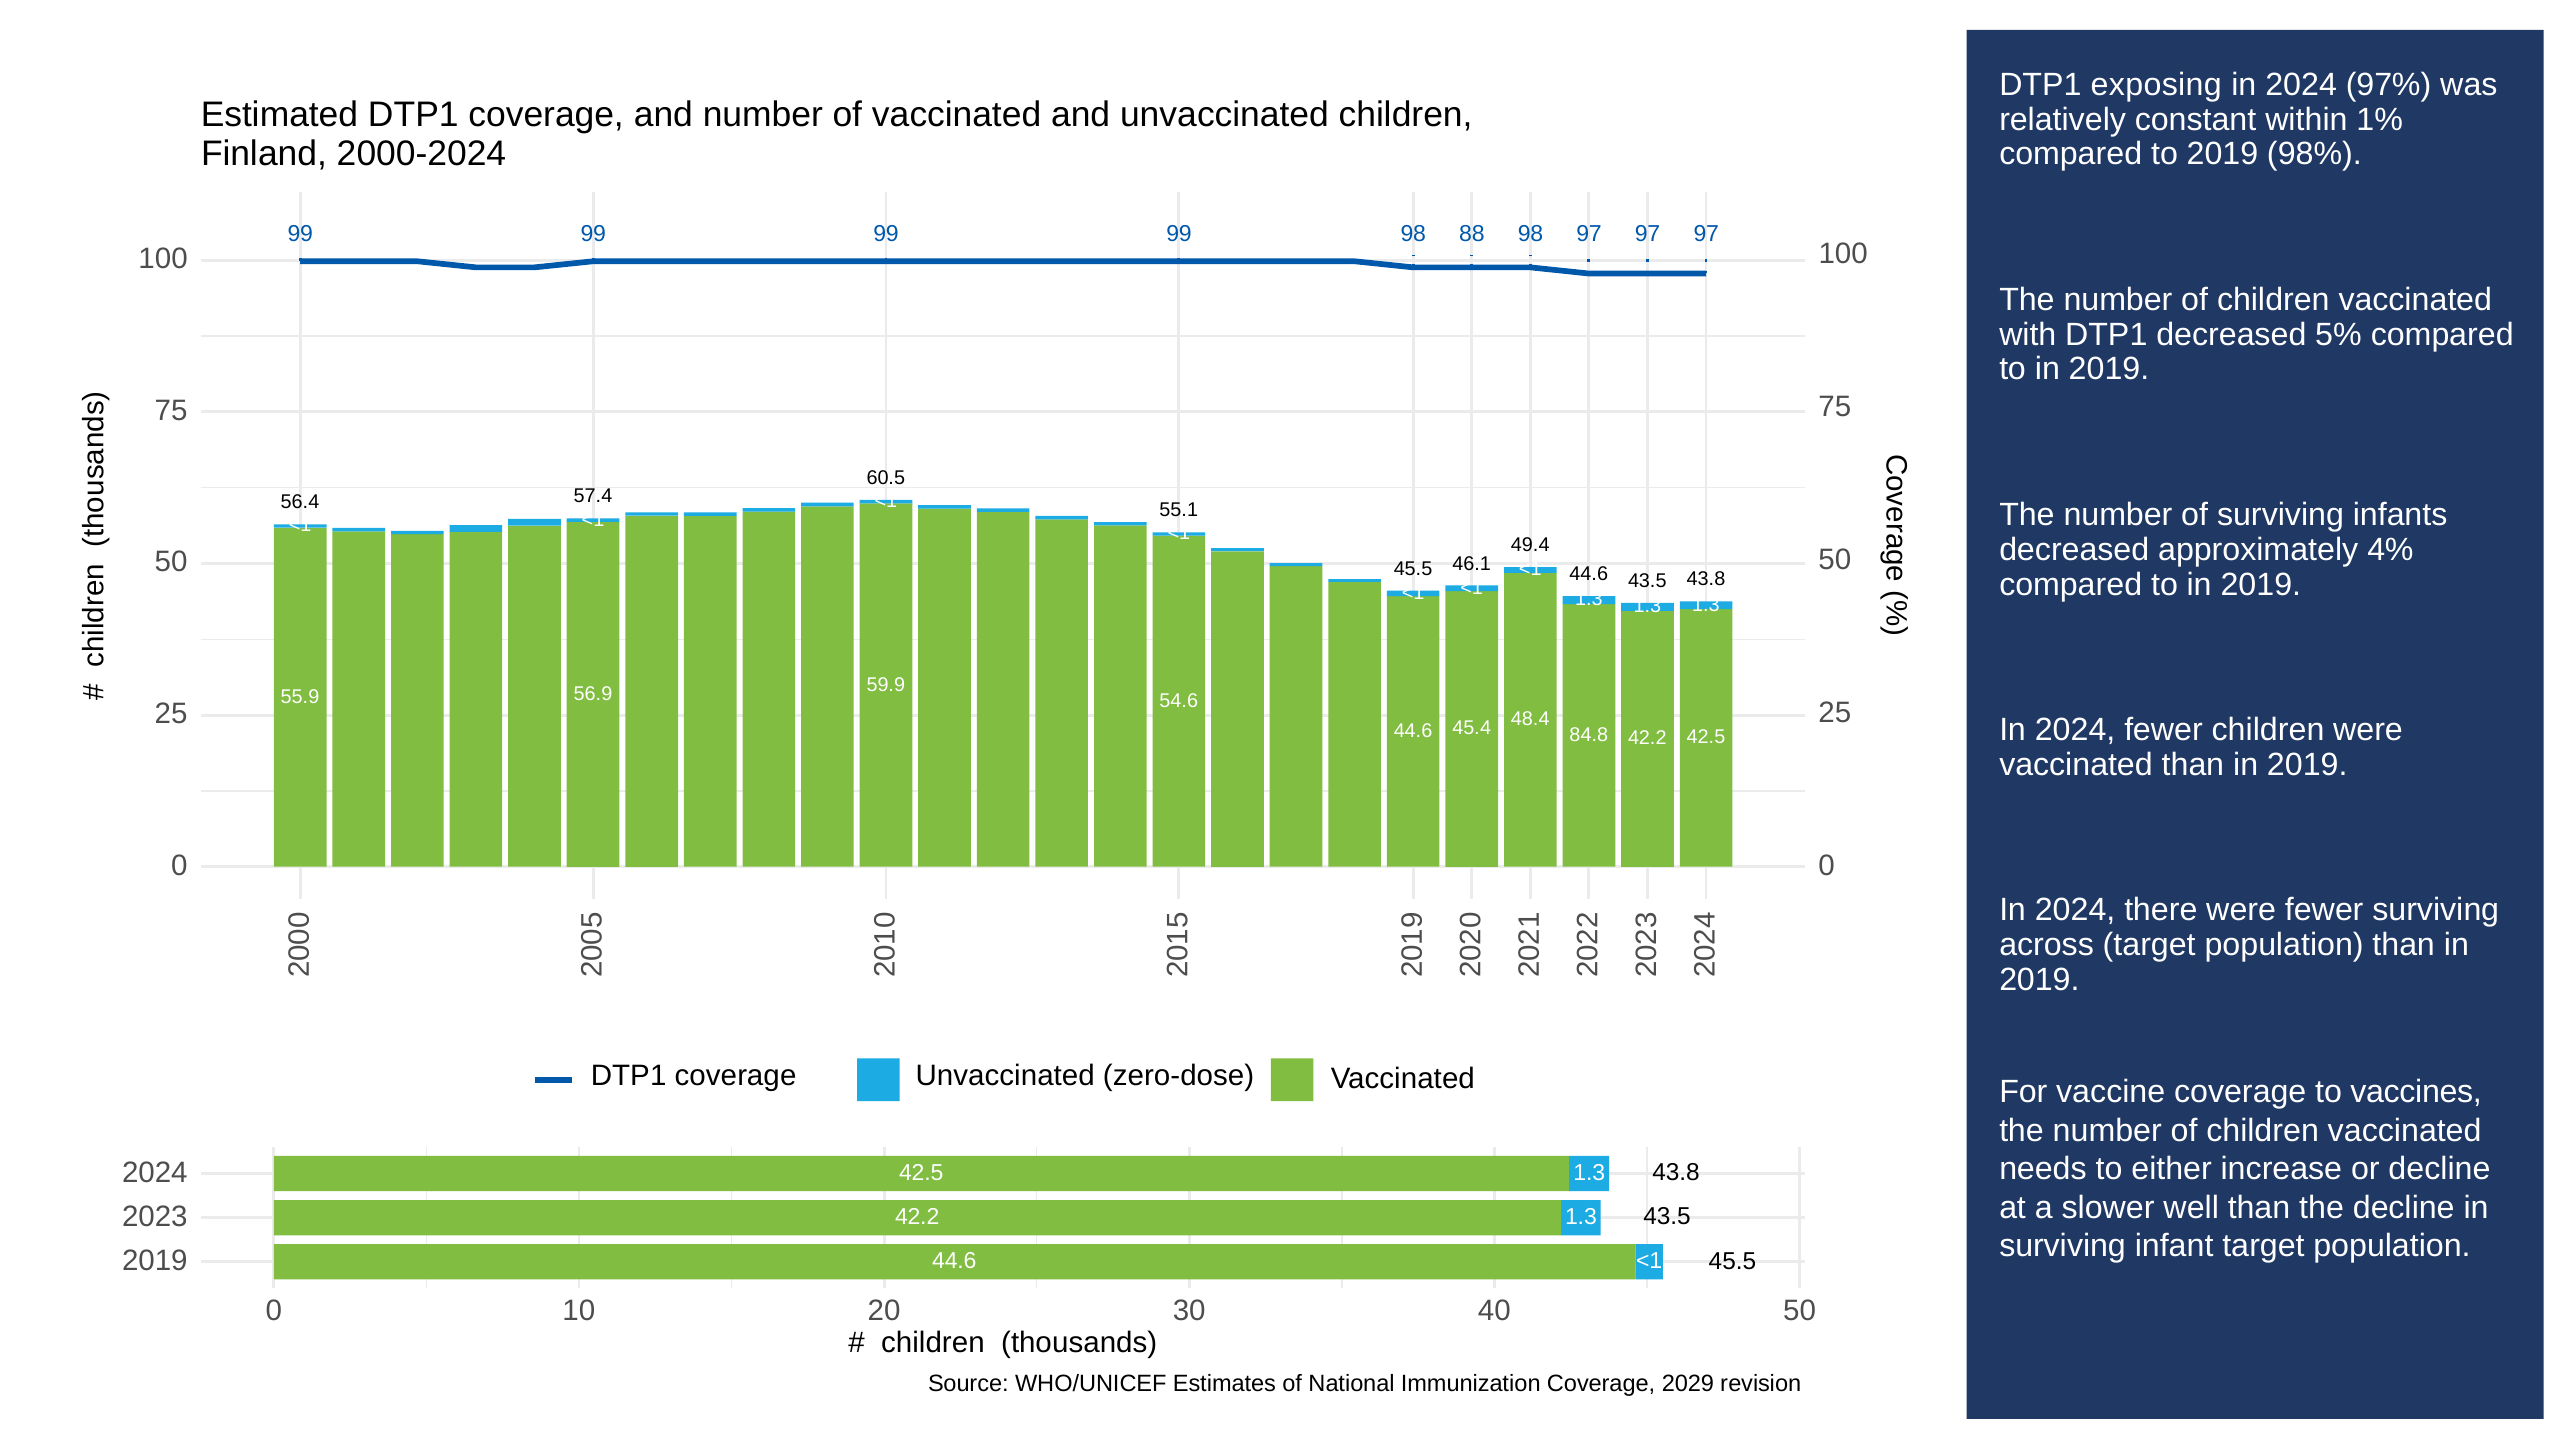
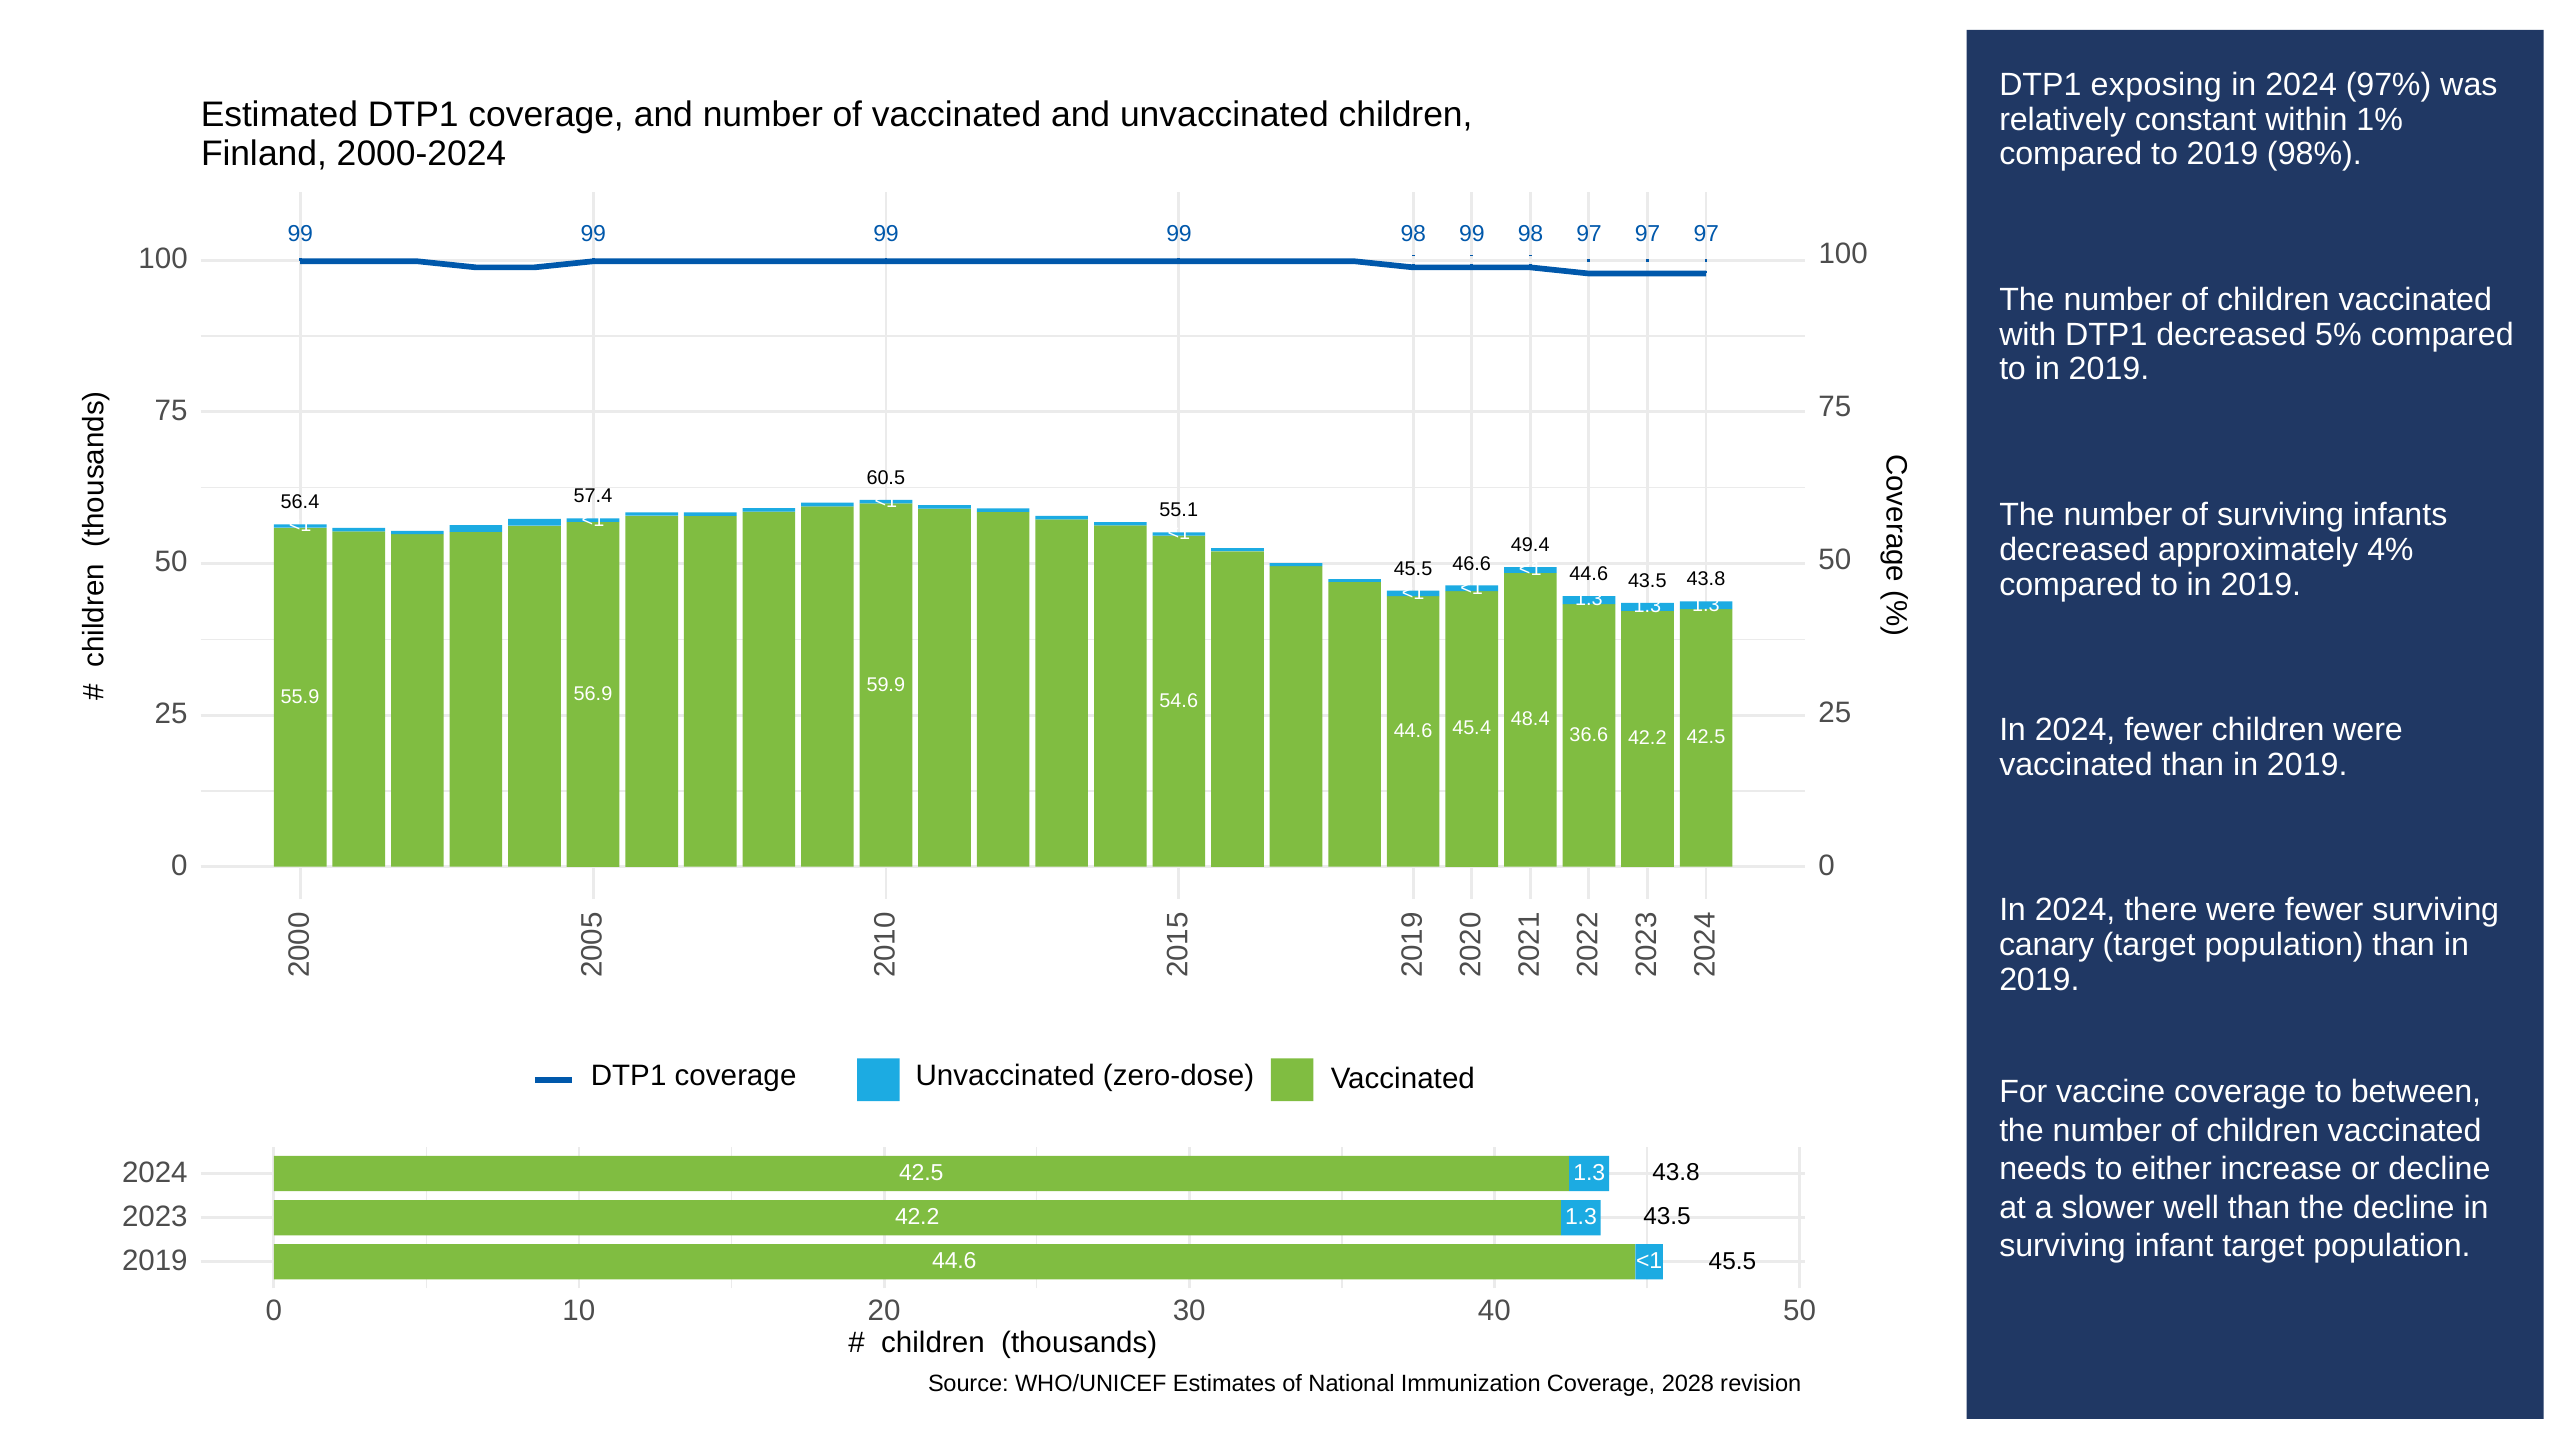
98 88: 88 -> 99 (1472, 234)
46.1: 46.1 -> 46.6 (1472, 563)
84.8: 84.8 -> 36.6 (1589, 735)
across: across -> canary (2047, 945)
vaccines: vaccines -> between (2416, 1092)
2029: 2029 -> 2028 (1688, 1383)
